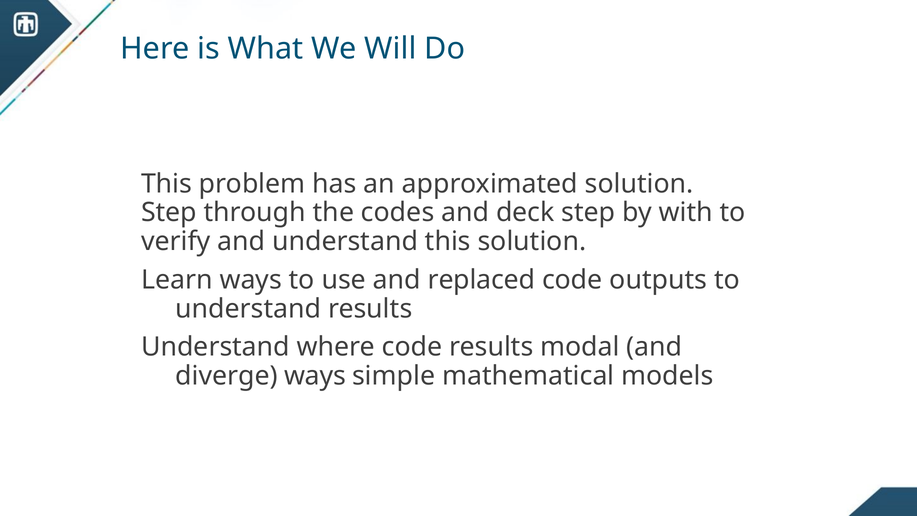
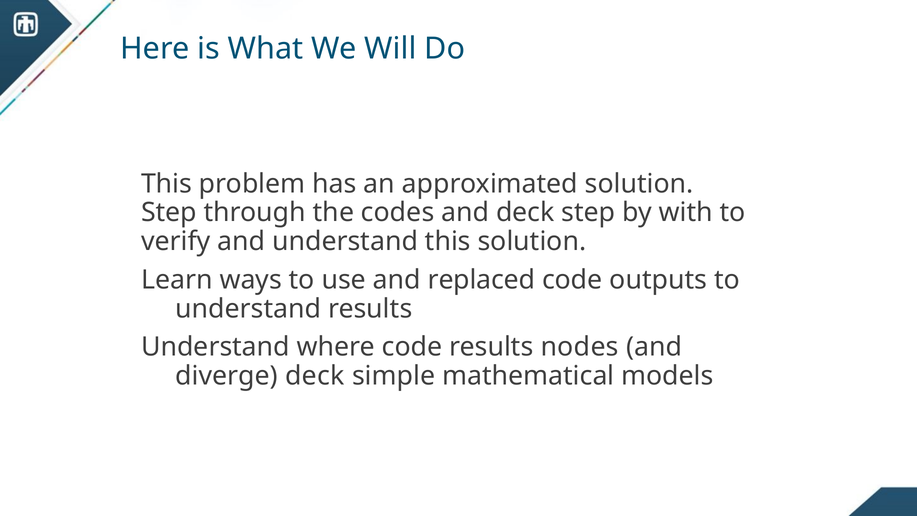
modal: modal -> nodes (580, 347)
diverge ways: ways -> deck (315, 376)
